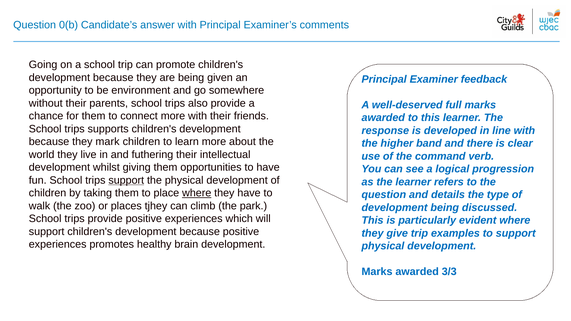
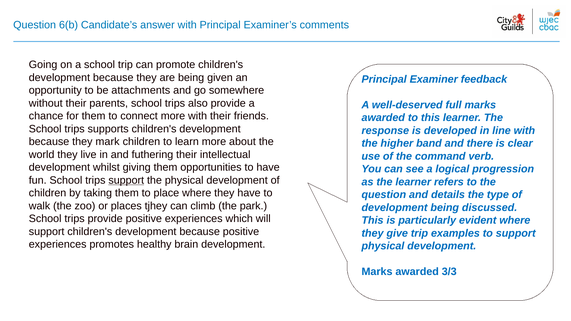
0(b: 0(b -> 6(b (69, 25)
environment: environment -> attachments (141, 90)
where underline: present -> none (197, 193)
